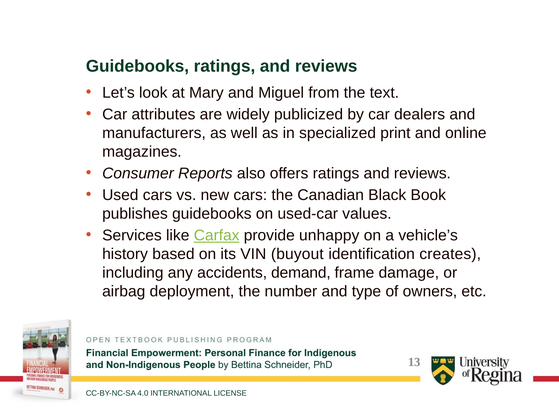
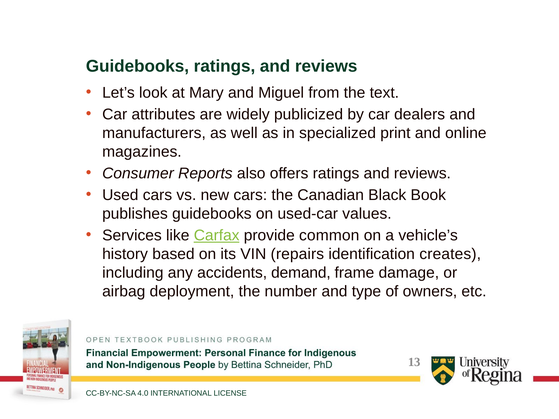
unhappy: unhappy -> common (329, 236)
buyout: buyout -> repairs (297, 254)
